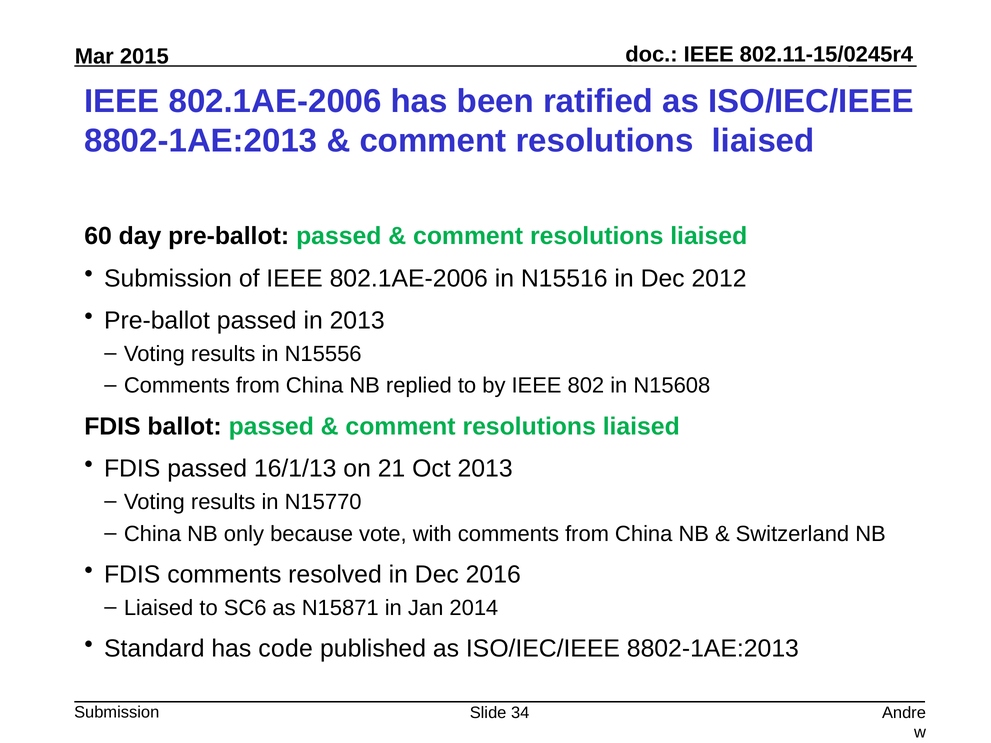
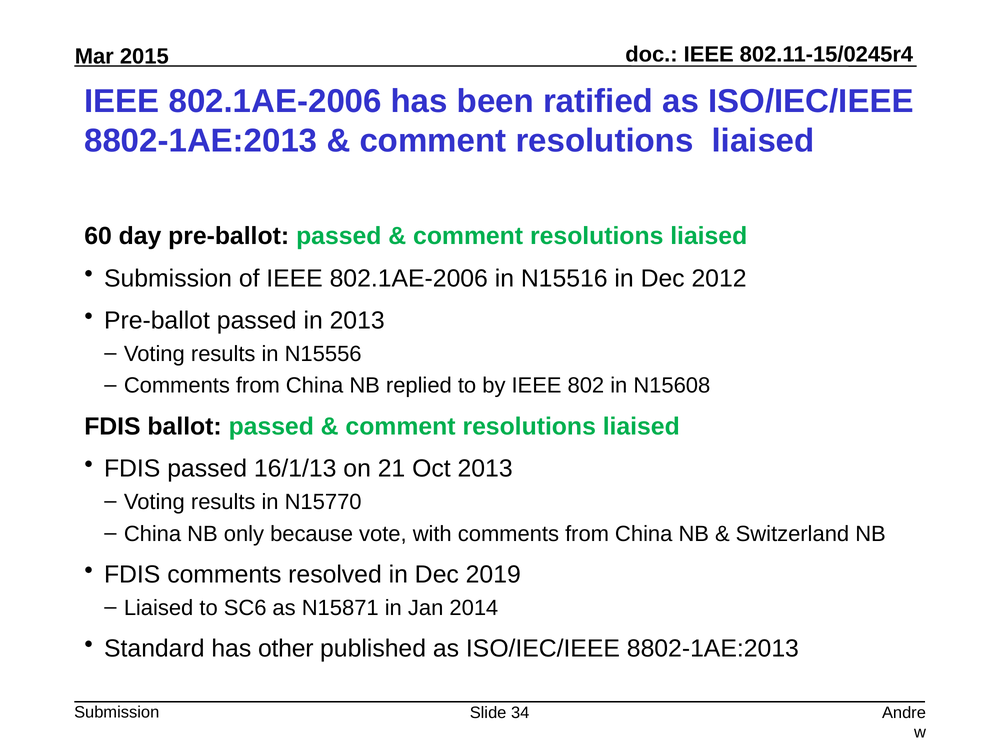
2016: 2016 -> 2019 (493, 575)
code: code -> other (286, 649)
